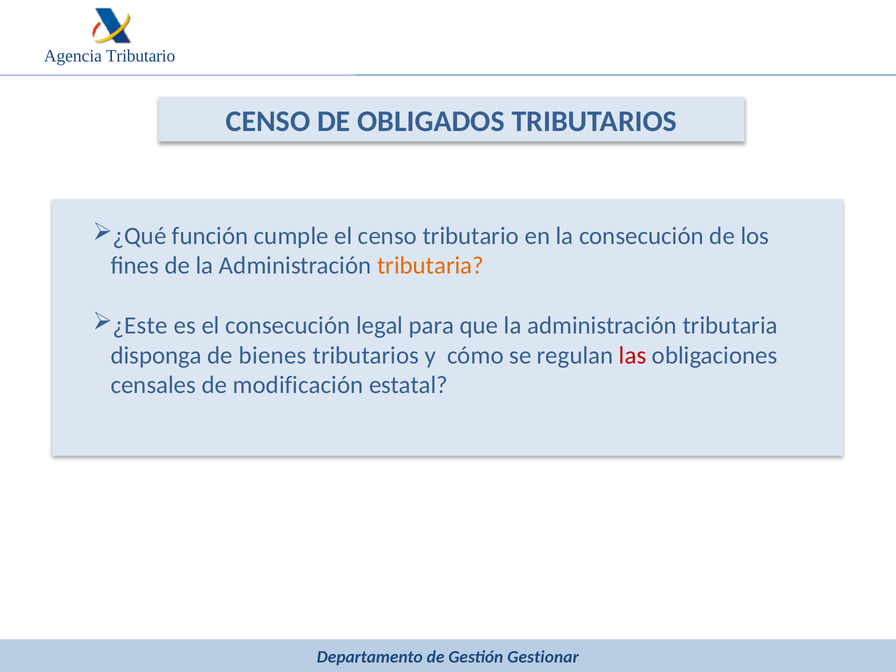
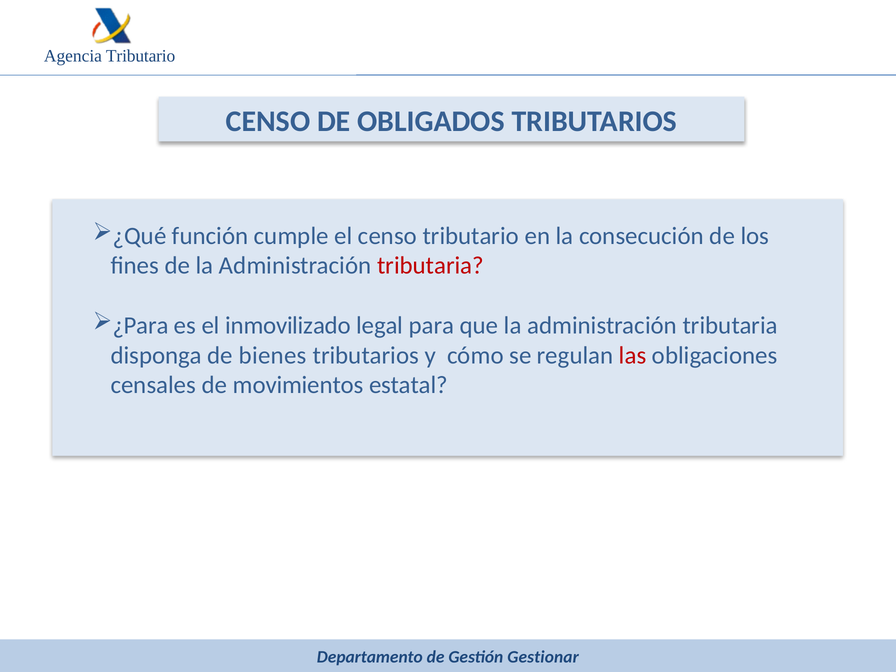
tributaria colour: orange -> red (430, 266)
¿Este: ¿Este -> ¿Para (141, 326)
el consecución: consecución -> inmovilizado (288, 326)
modificación: modificación -> movimientos (298, 385)
